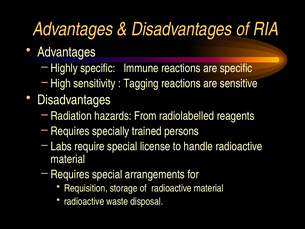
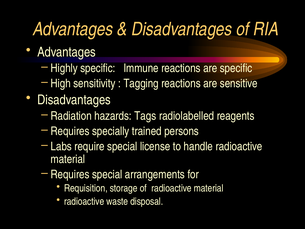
From: From -> Tags (145, 116)
